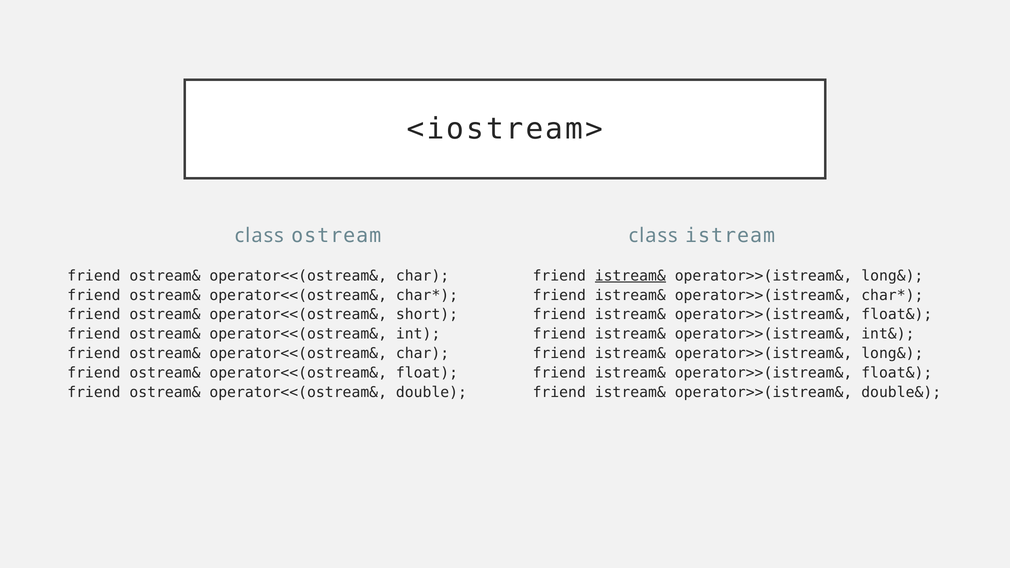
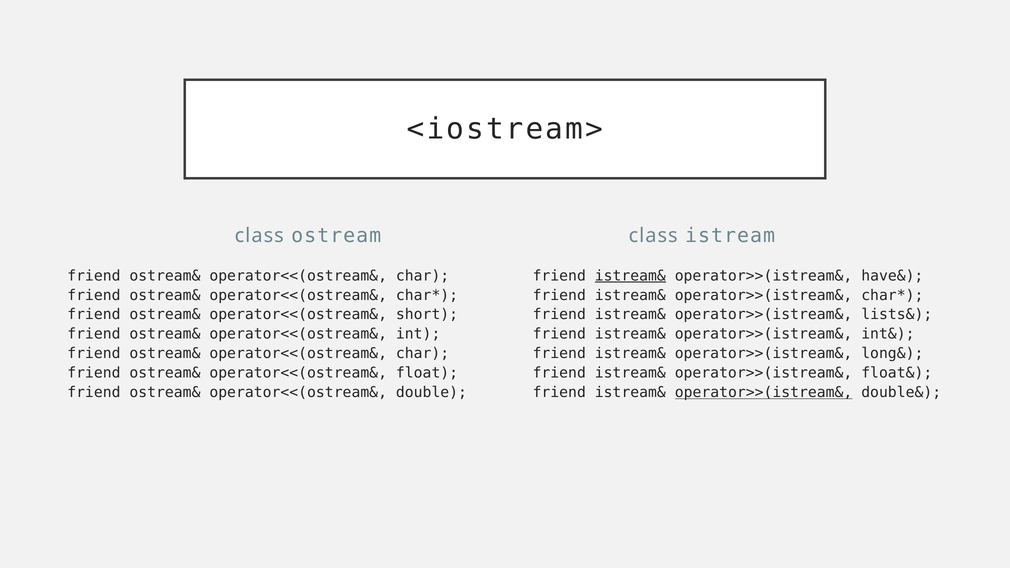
long&: long& -> have& (892, 276)
float&: float& -> lists& (897, 315)
operator>>(istream& underline: none -> present (764, 392)
